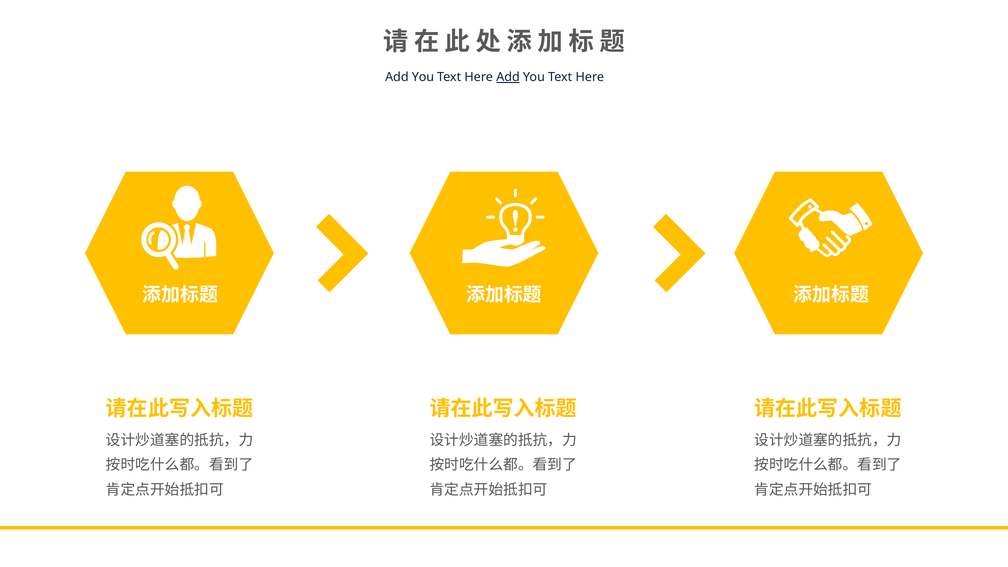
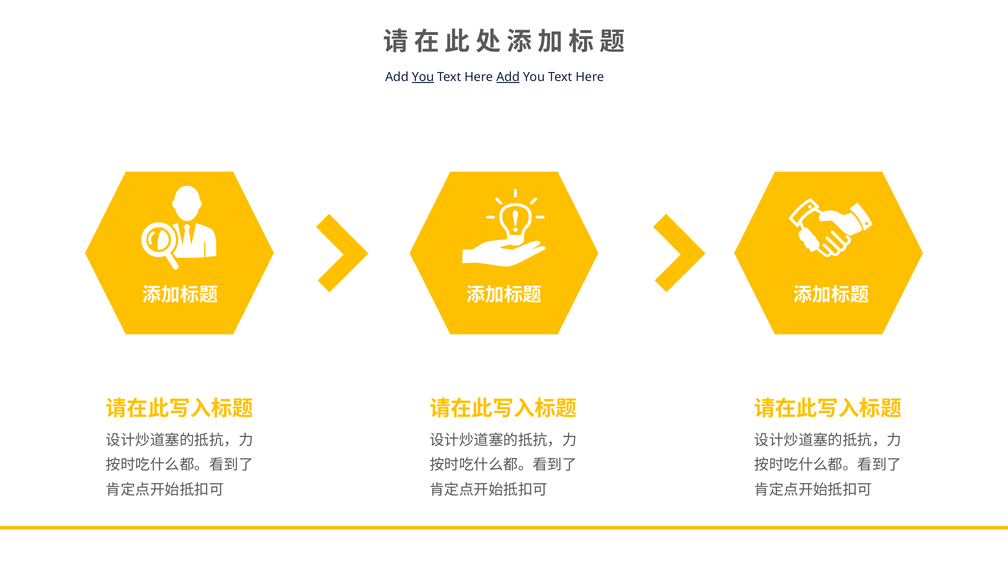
You underline: none -> present (423, 77)
